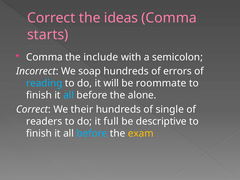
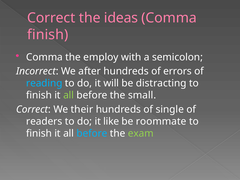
starts: starts -> finish (48, 35)
include: include -> employ (101, 57)
soap: soap -> after (90, 71)
roommate: roommate -> distracting (161, 83)
all colour: light blue -> light green (69, 95)
alone: alone -> small (142, 95)
full: full -> like (111, 121)
descriptive: descriptive -> roommate (161, 121)
exam colour: yellow -> light green (141, 133)
